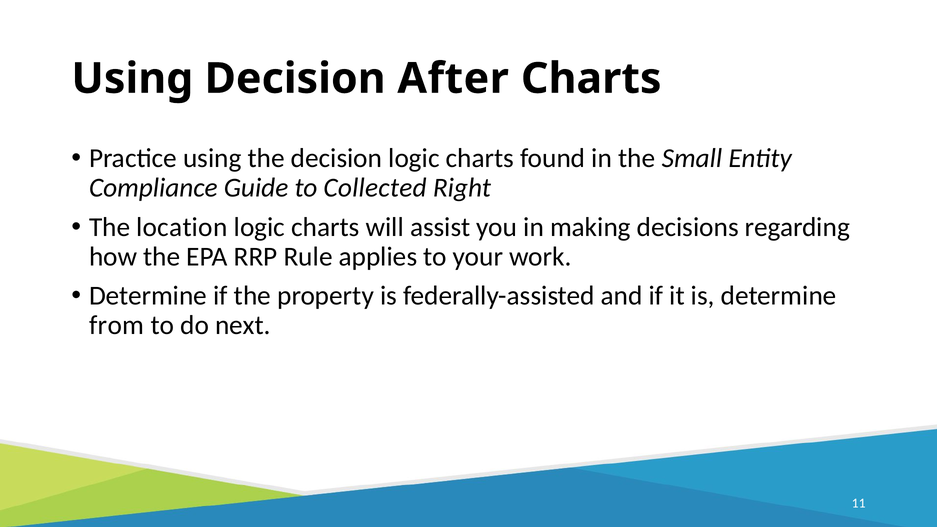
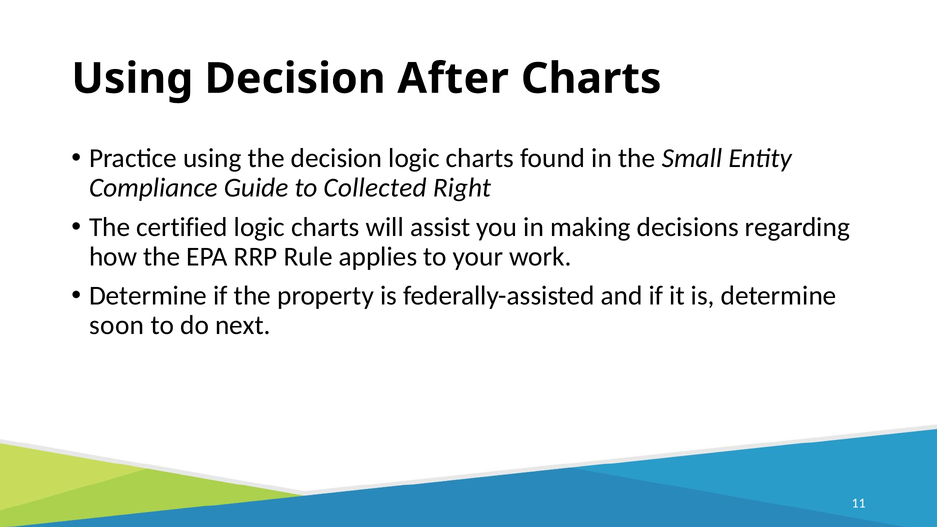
location: location -> certified (182, 227)
from: from -> soon (117, 325)
